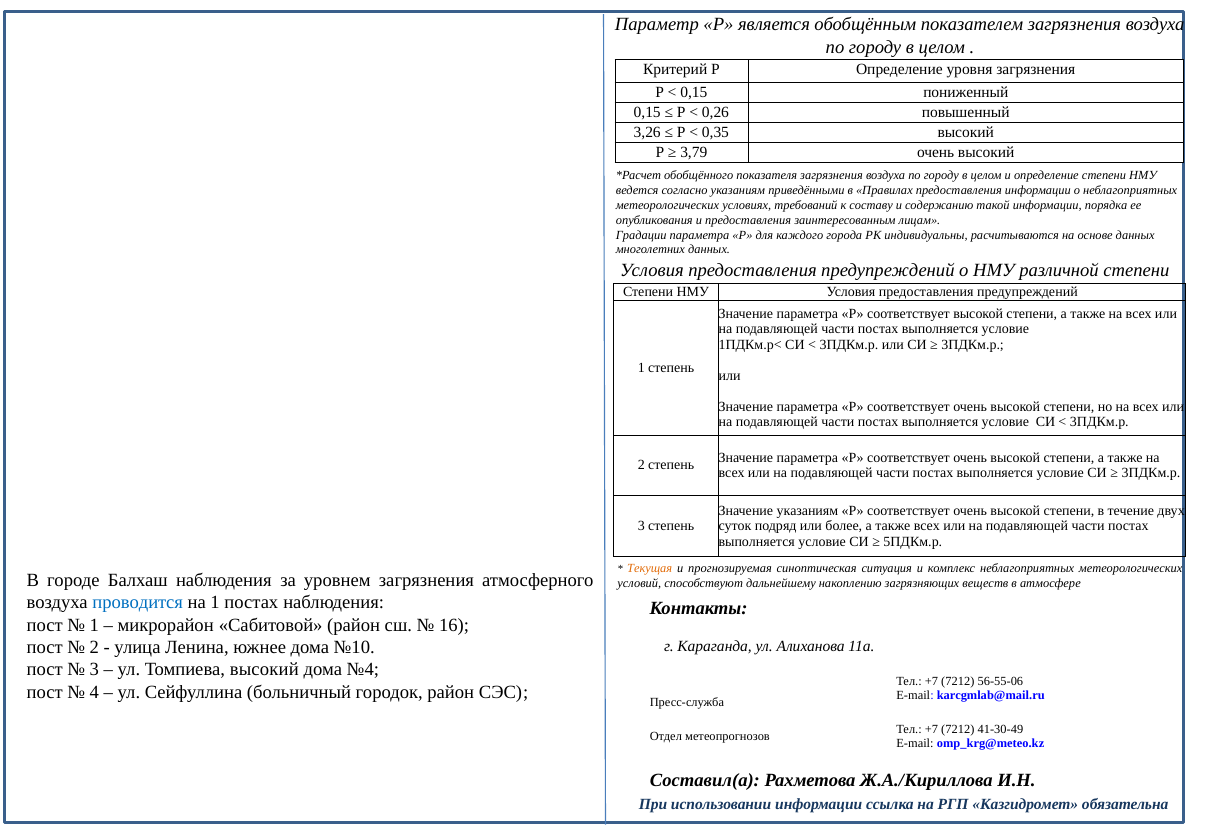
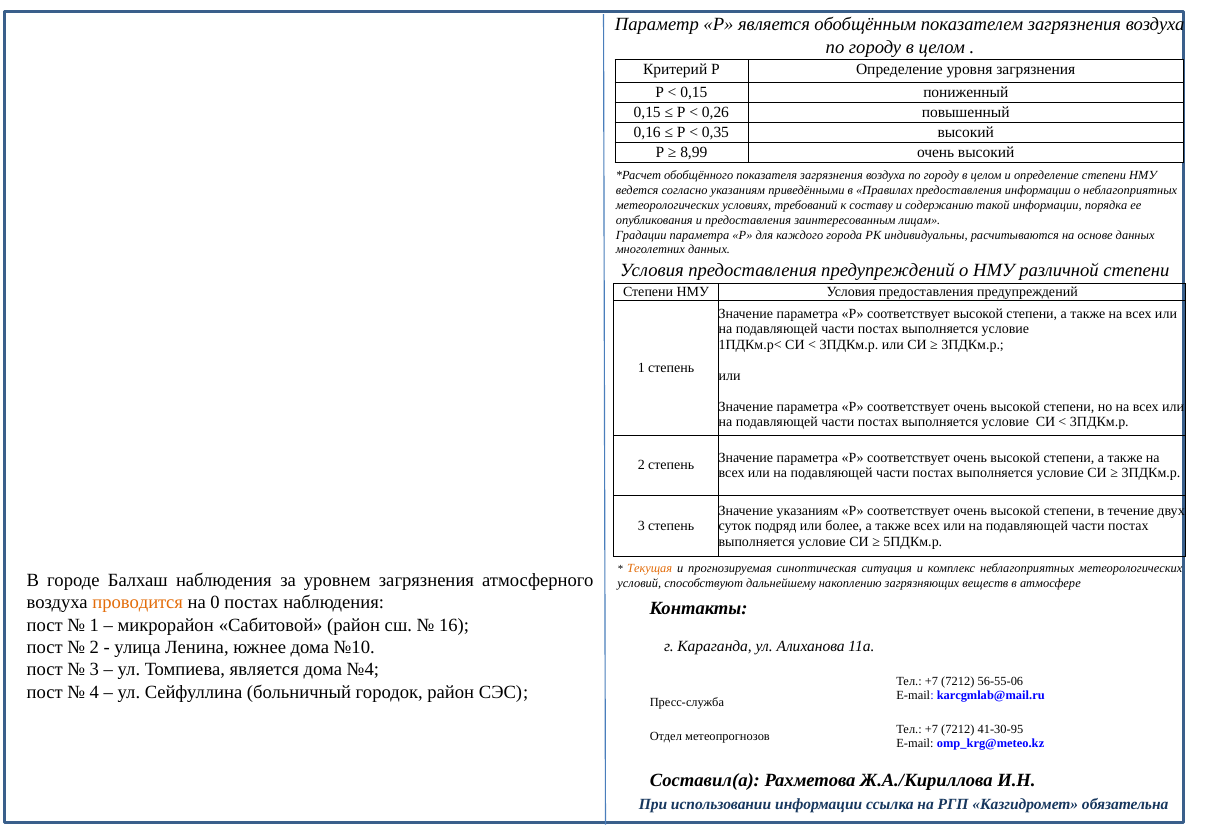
3,26: 3,26 -> 0,16 (647, 132)
3,79: 3,79 -> 8,99 (694, 152)
проводится colour: blue -> orange (138, 602)
на 1: 1 -> 0 (215, 602)
Томпиева высокий: высокий -> является (264, 669)
41-30-49: 41-30-49 -> 41-30-95 (1000, 729)
